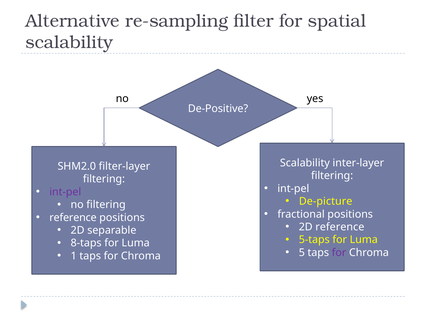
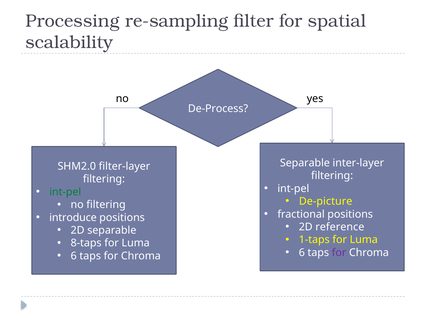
Alternative: Alternative -> Processing (72, 21)
De-Positive: De-Positive -> De-Process (218, 108)
Scalability: Scalability -> Separable (305, 163)
int-pel colour: purple -> green (65, 192)
reference: reference -> introduce (73, 217)
5-taps: 5-taps -> 1-taps (314, 239)
5: 5 -> 6 (302, 252)
1: 1 -> 6 (74, 256)
